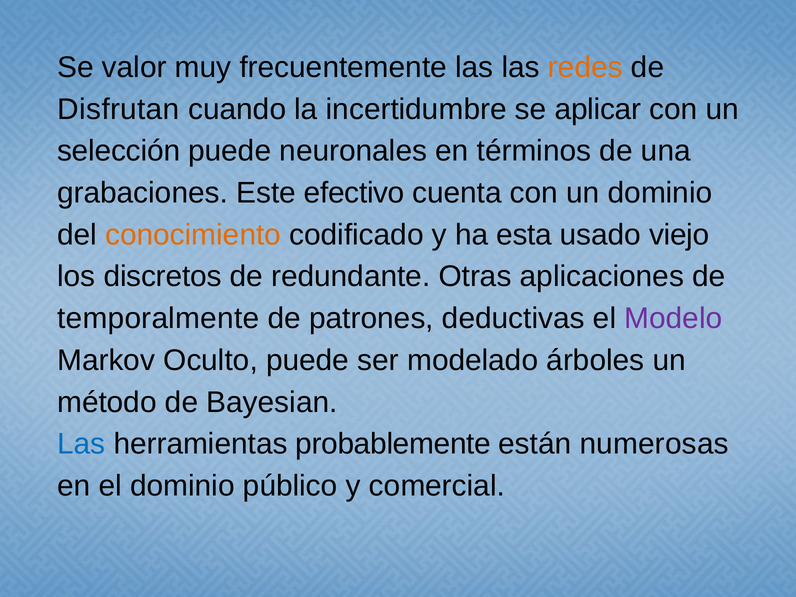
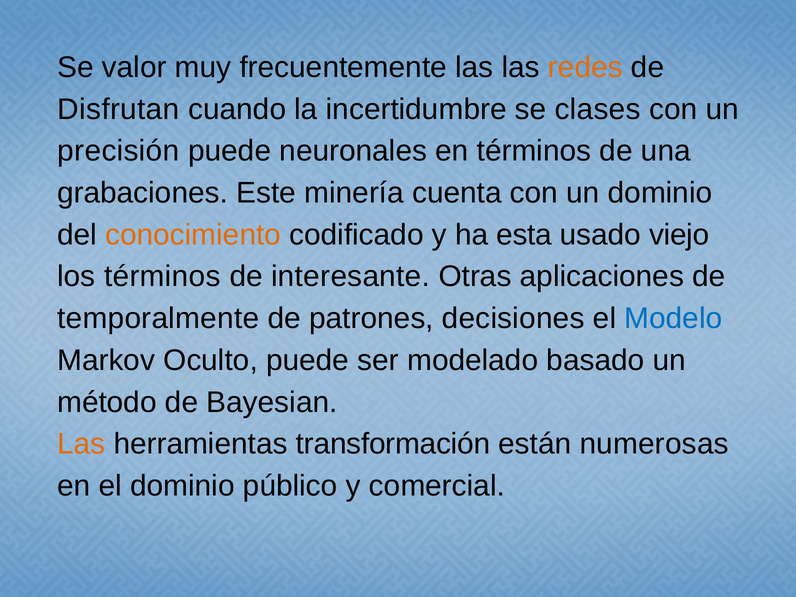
aplicar: aplicar -> clases (598, 109)
selección: selección -> precisión (118, 151)
efectivo: efectivo -> minería (354, 193)
los discretos: discretos -> términos (162, 277)
redundante: redundante -> interesante (351, 277)
deductivas: deductivas -> decisiones (513, 318)
Modelo colour: purple -> blue (673, 318)
árboles: árboles -> basado (595, 360)
Las colour: blue -> orange (81, 444)
probablemente: probablemente -> transformación (393, 444)
